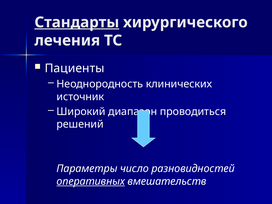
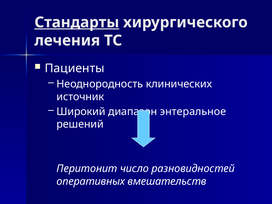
проводиться: проводиться -> энтеральное (193, 112)
Параметры: Параметры -> Перитонит (87, 169)
оперативных underline: present -> none (91, 181)
